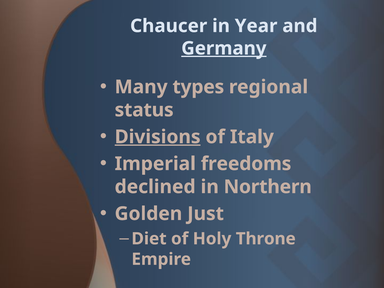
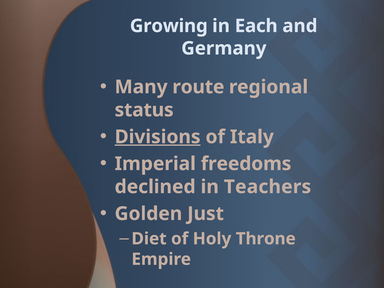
Chaucer: Chaucer -> Growing (169, 26)
Year: Year -> Each (256, 26)
Germany underline: present -> none (224, 48)
types: types -> route (198, 87)
Northern: Northern -> Teachers (268, 187)
